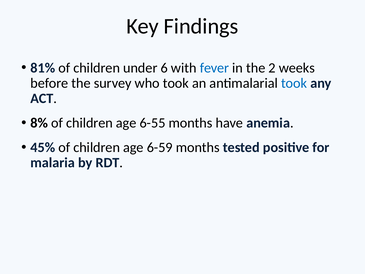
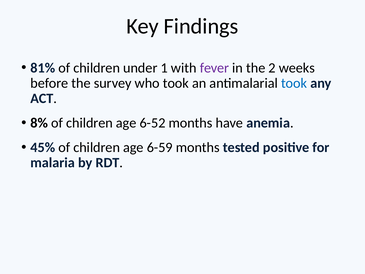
6: 6 -> 1 (164, 68)
fever colour: blue -> purple (214, 68)
6-55: 6-55 -> 6-52 (153, 123)
